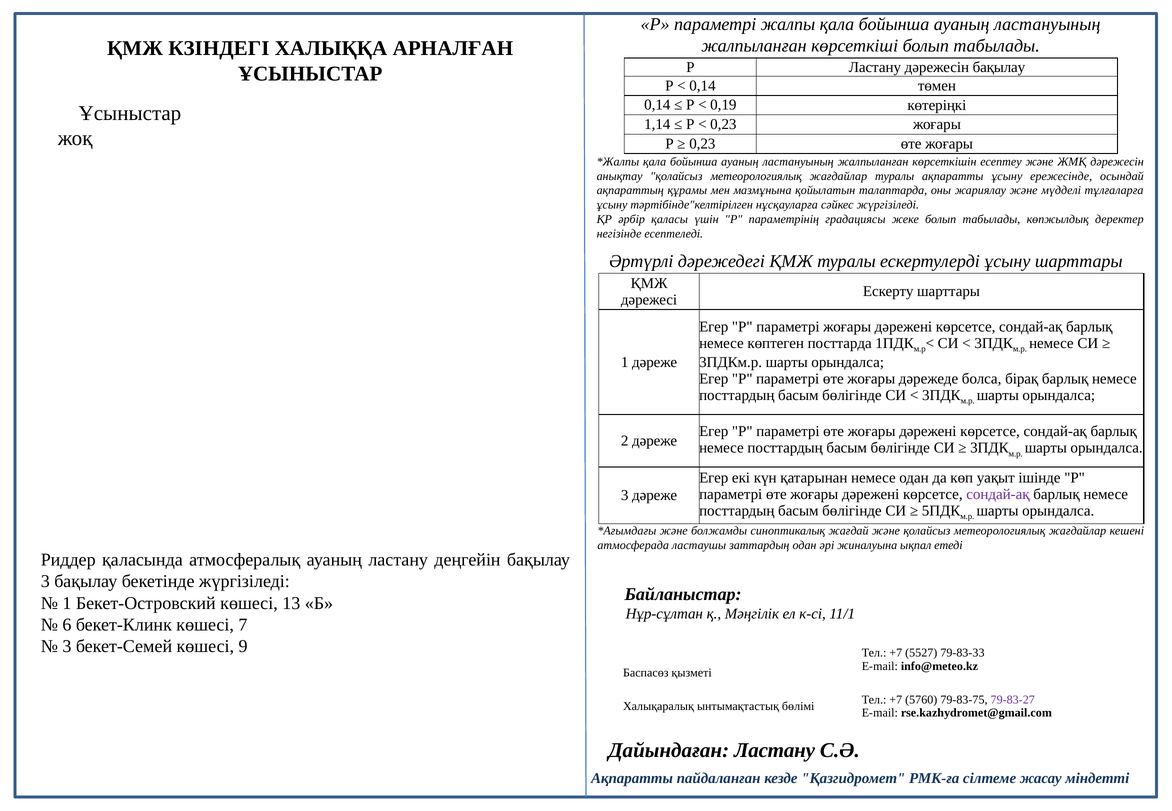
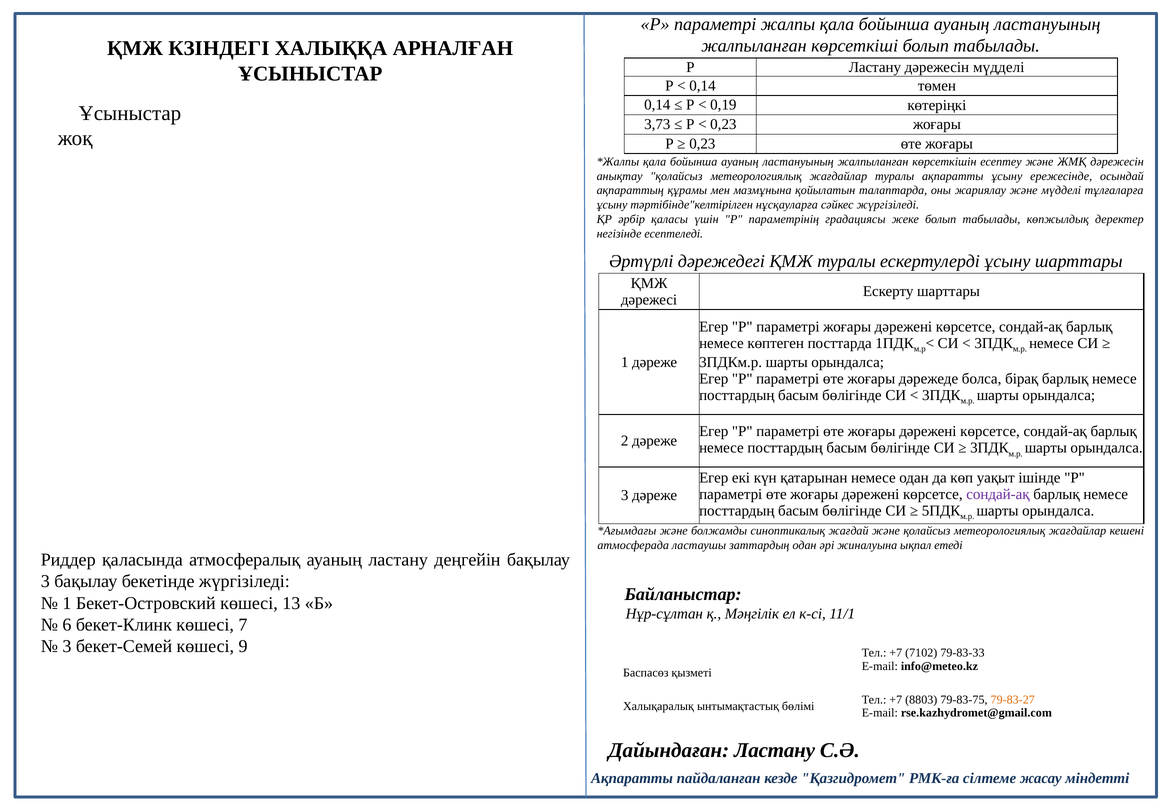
дәрежесін бақылау: бақылау -> мүдделі (999, 67)
1,14: 1,14 -> 3,73 (657, 124)
5527: 5527 -> 7102 (921, 653)
5760: 5760 -> 8803 (921, 700)
79-83-27 colour: purple -> orange (1013, 700)
